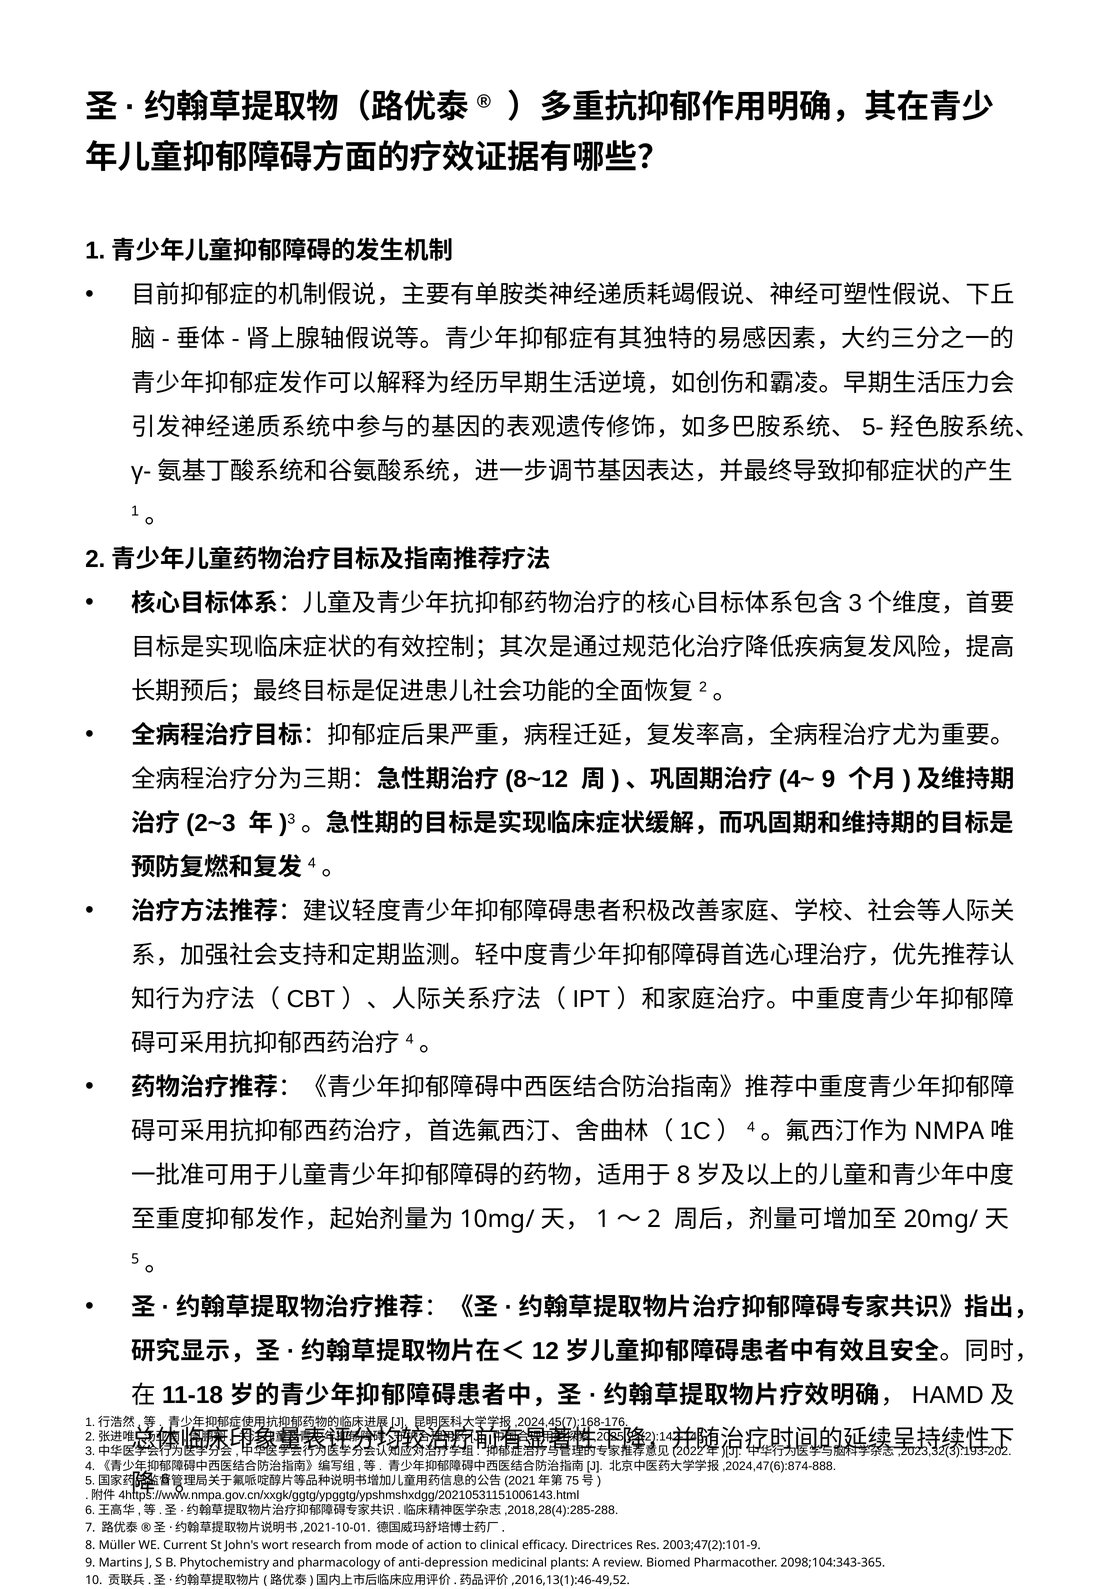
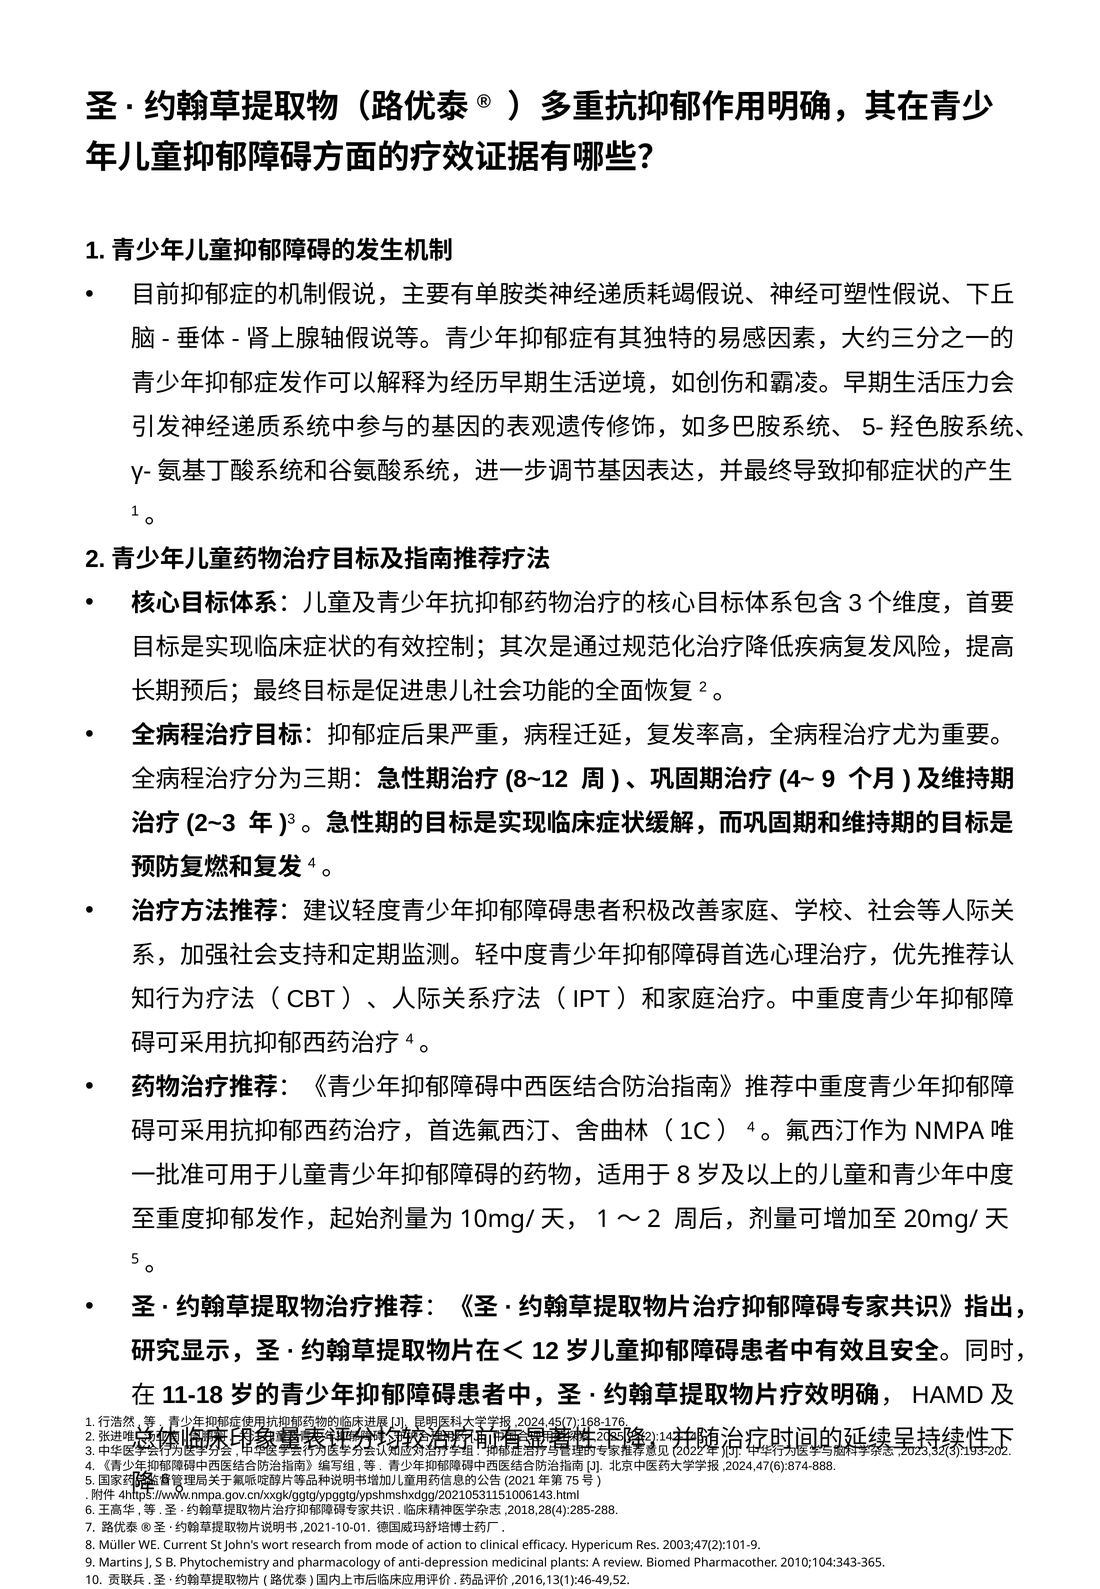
Directrices: Directrices -> Hypericum (602, 1545)
2098;104:343-365: 2098;104:343-365 -> 2010;104:343-365 (833, 1563)
